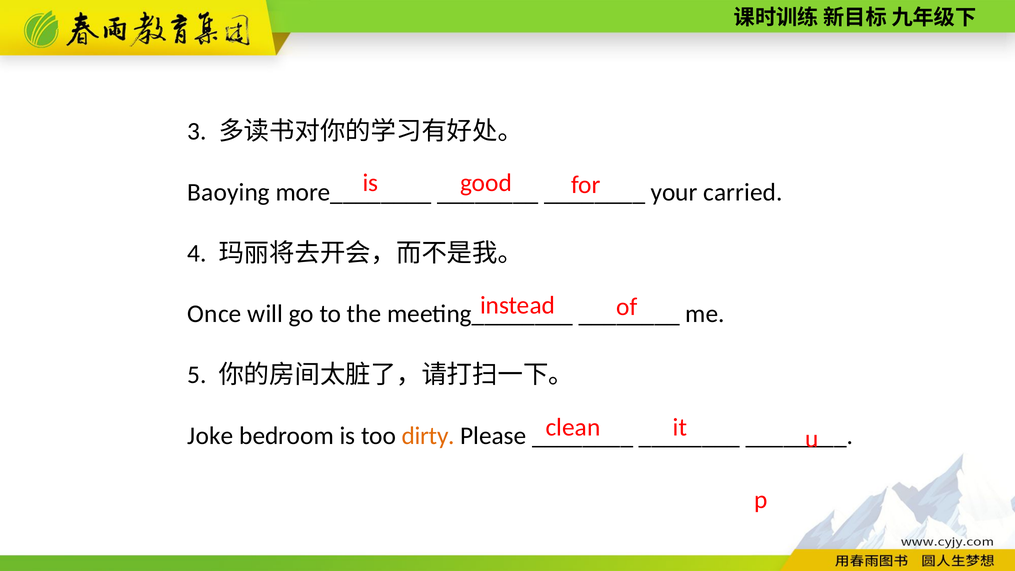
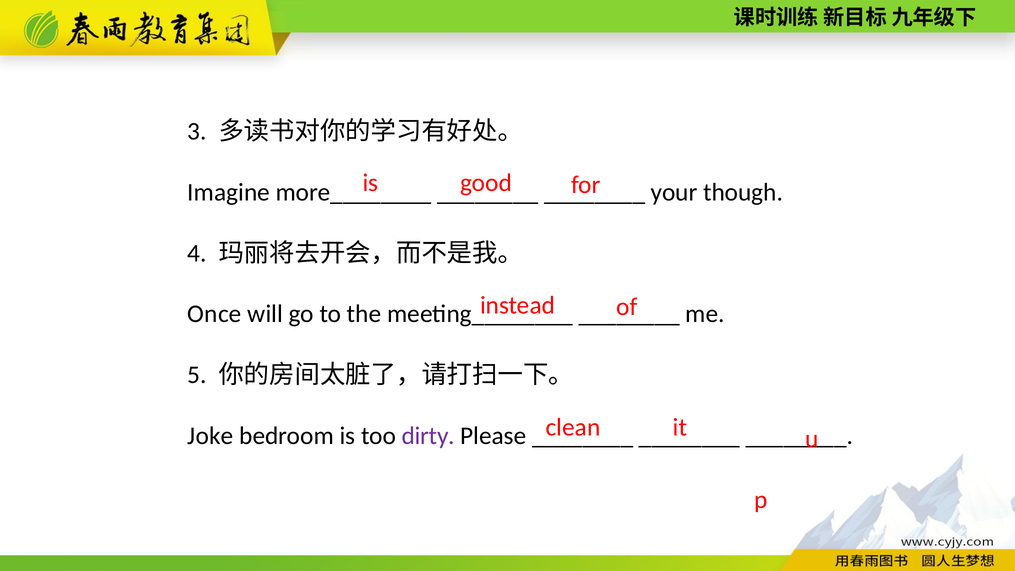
Baoying: Baoying -> Imagine (229, 192)
carried: carried -> though (743, 192)
dirty colour: orange -> purple (428, 436)
